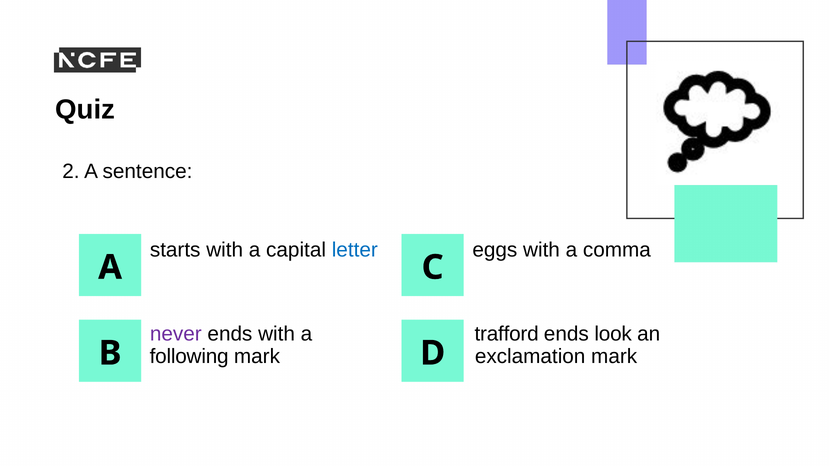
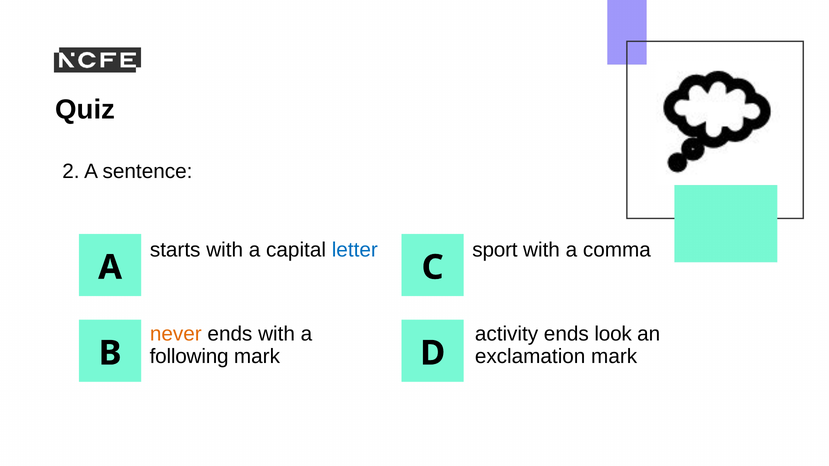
eggs: eggs -> sport (495, 250)
never colour: purple -> orange (176, 334)
trafford: trafford -> activity (507, 334)
